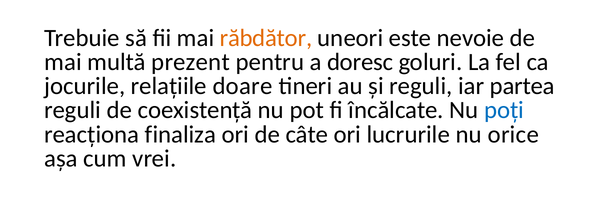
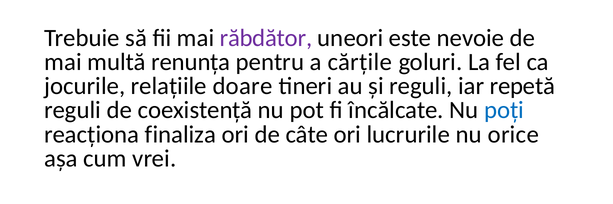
răbdător colour: orange -> purple (266, 38)
prezent: prezent -> renunța (191, 62)
doresc: doresc -> cărțile (360, 62)
partea: partea -> repetă (522, 86)
